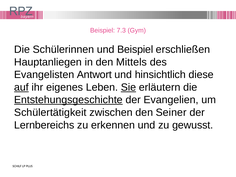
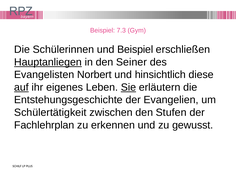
Hauptanliegen underline: none -> present (48, 62)
Mittels: Mittels -> Seiner (131, 62)
Antwort: Antwort -> Norbert (94, 75)
Entstehungsgeschichte underline: present -> none (68, 100)
Seiner: Seiner -> Stufen (171, 112)
Lernbereichs: Lernbereichs -> Fachlehrplan (44, 125)
